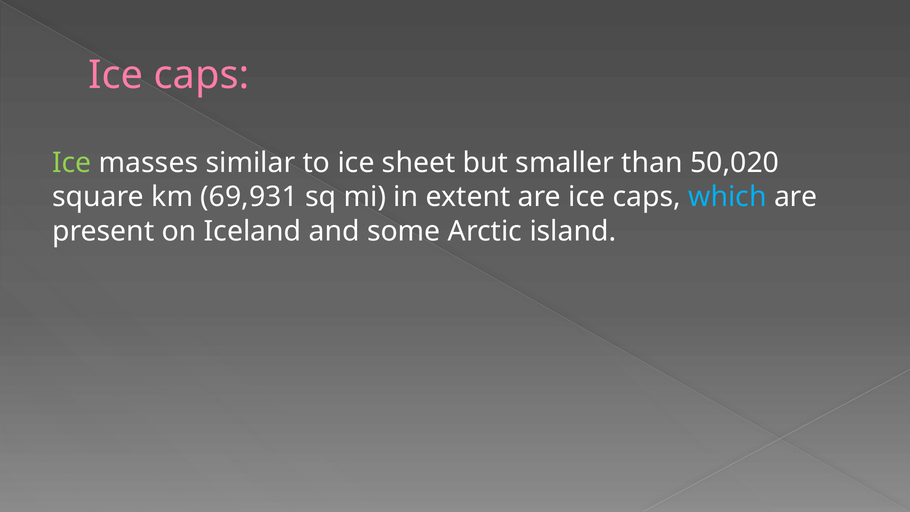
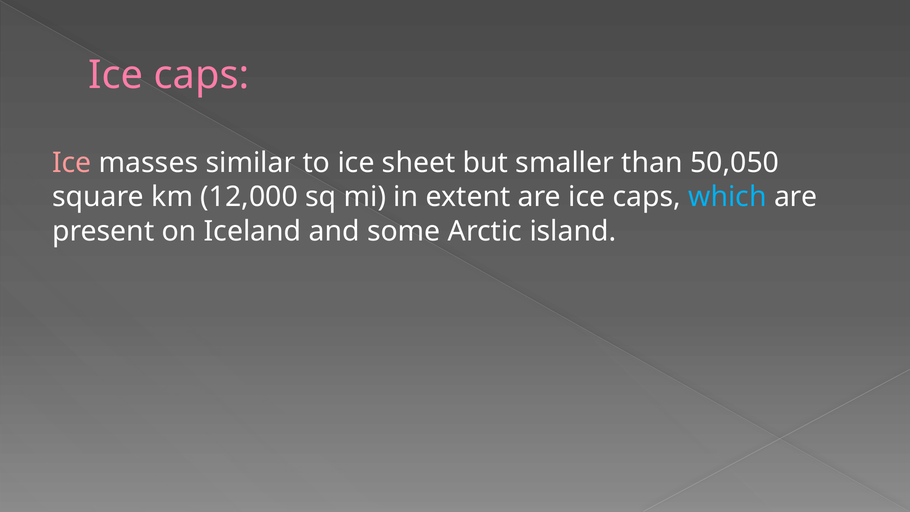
Ice colour: light green -> pink (72, 163)
50,020: 50,020 -> 50,050 (735, 163)
69,931: 69,931 -> 12,000 (249, 197)
